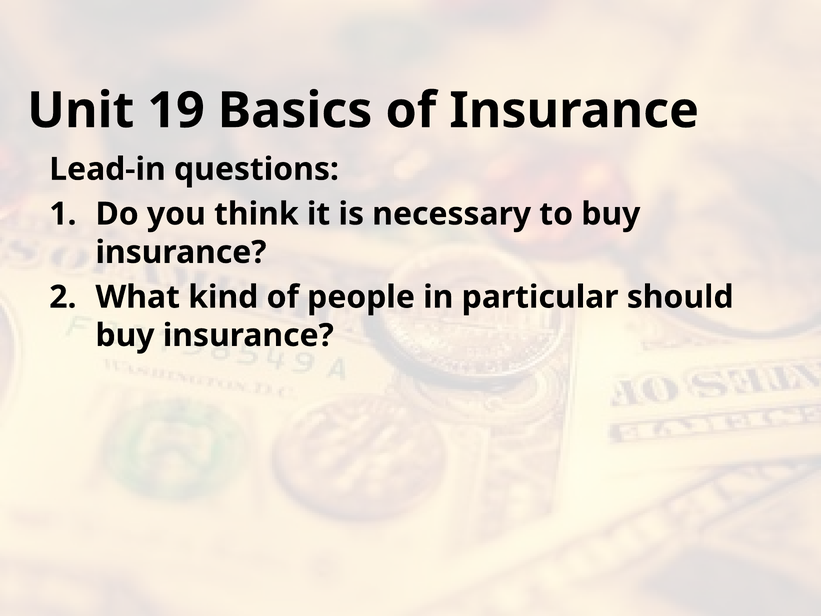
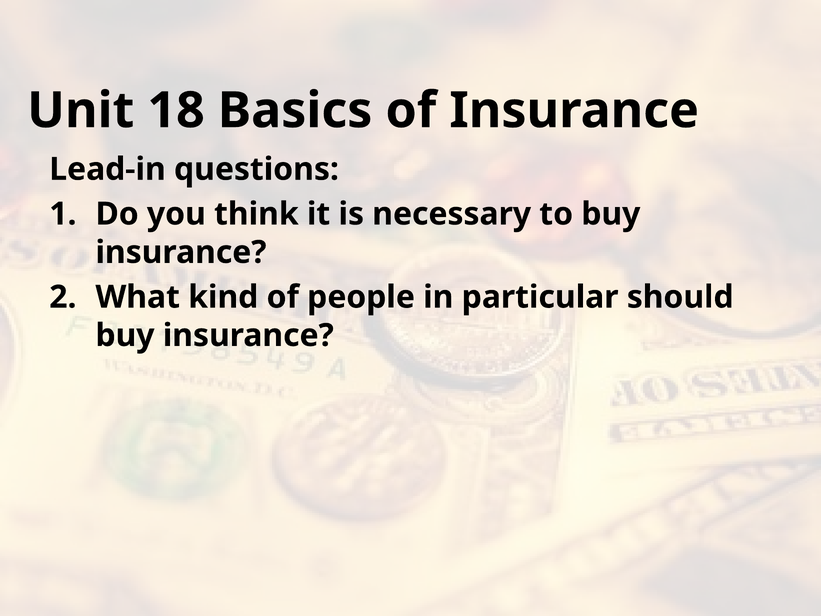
19: 19 -> 18 (176, 111)
